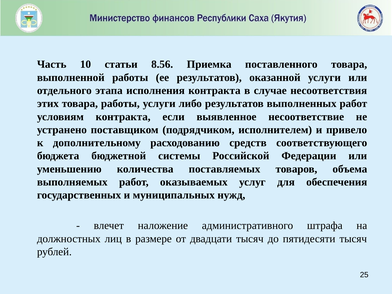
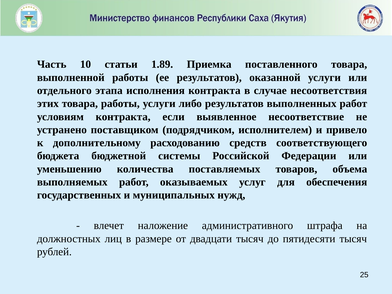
8.56: 8.56 -> 1.89 (162, 64)
